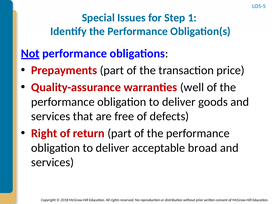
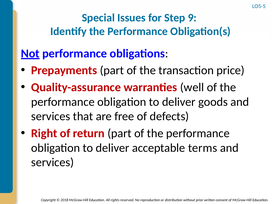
1: 1 -> 9 (192, 18)
broad: broad -> terms (203, 148)
